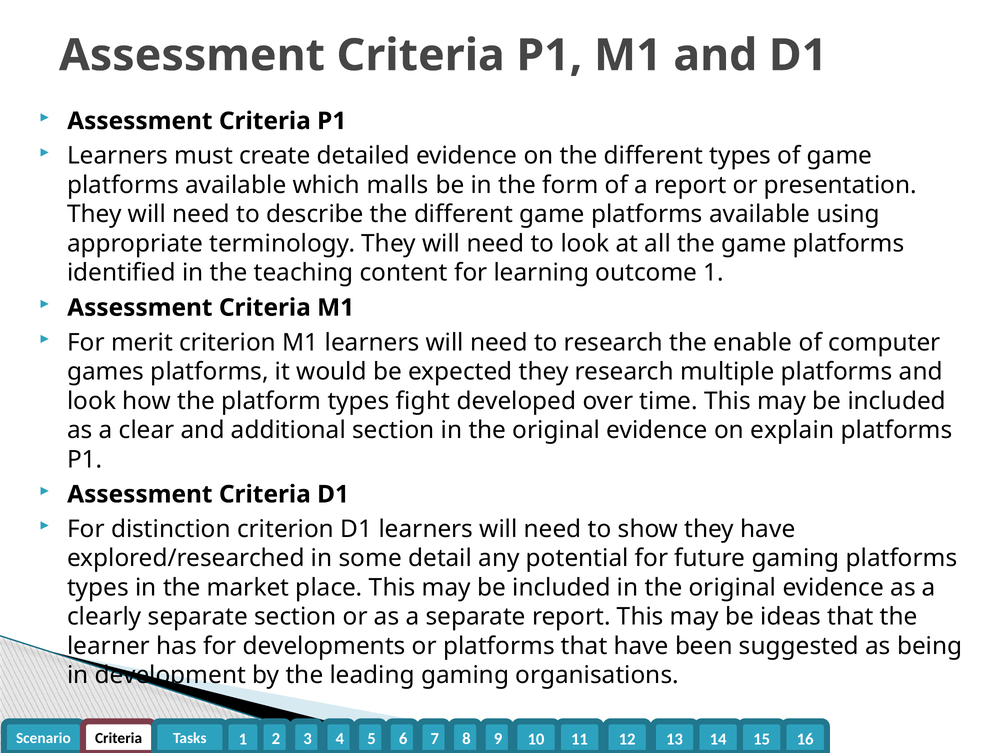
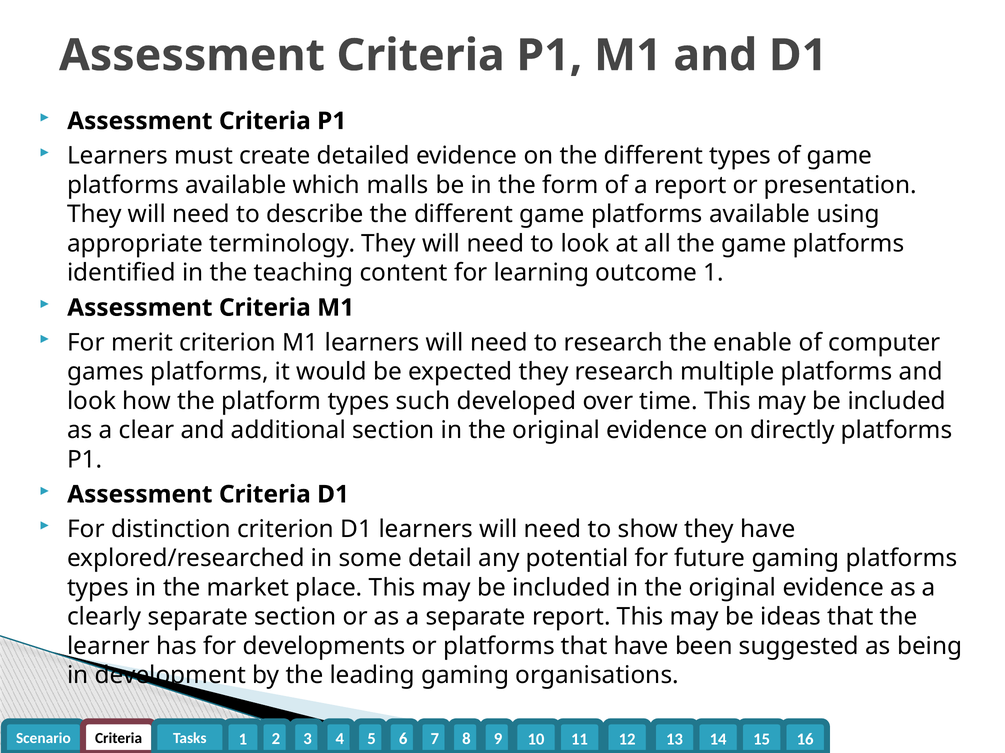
fight: fight -> such (423, 401)
explain: explain -> directly (792, 431)
